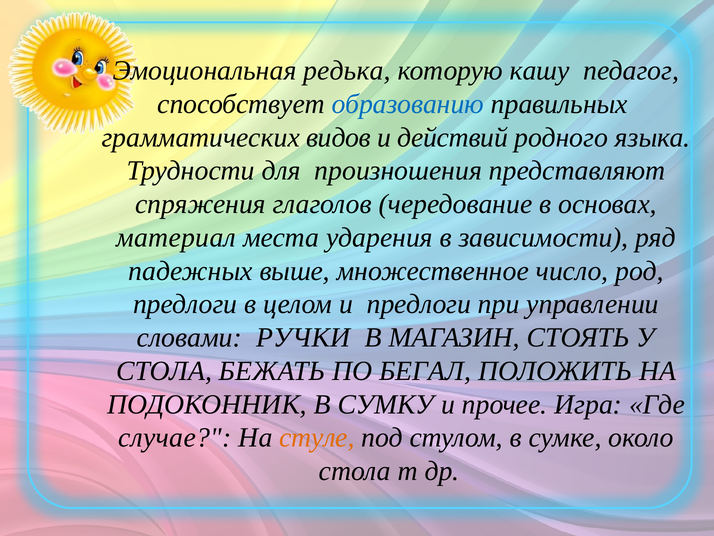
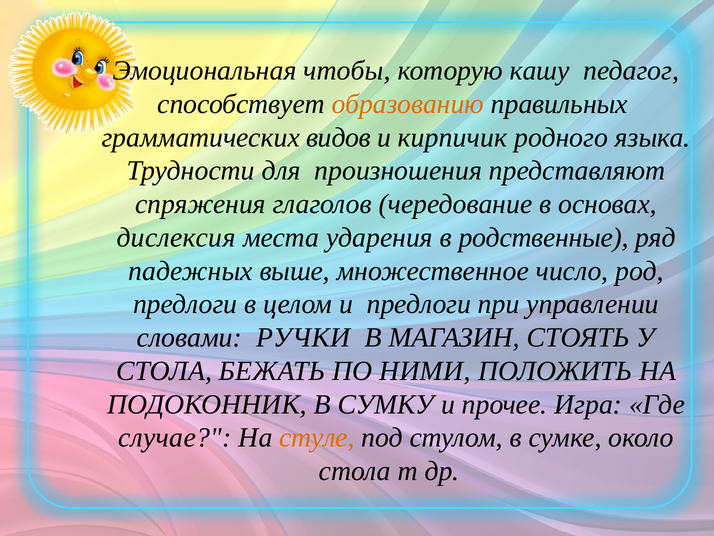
редька: редька -> чтобы (347, 71)
образованию colour: blue -> orange (408, 104)
действий: действий -> кирпичик (453, 137)
материал: материал -> дислексия (176, 237)
зависимости: зависимости -> родственные (544, 237)
БЕГАЛ: БЕГАЛ -> НИМИ (425, 371)
